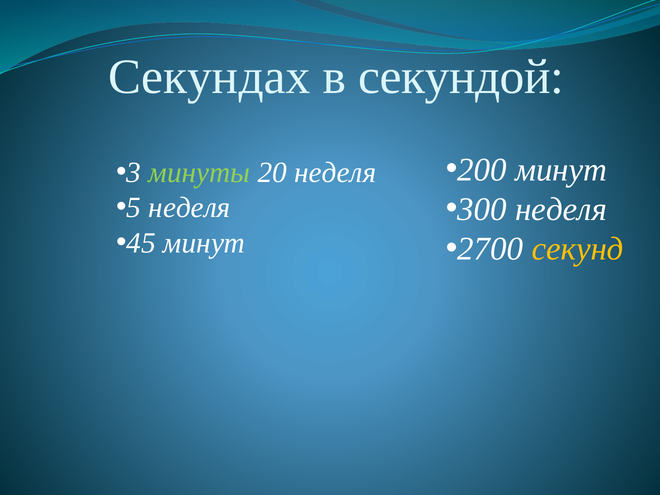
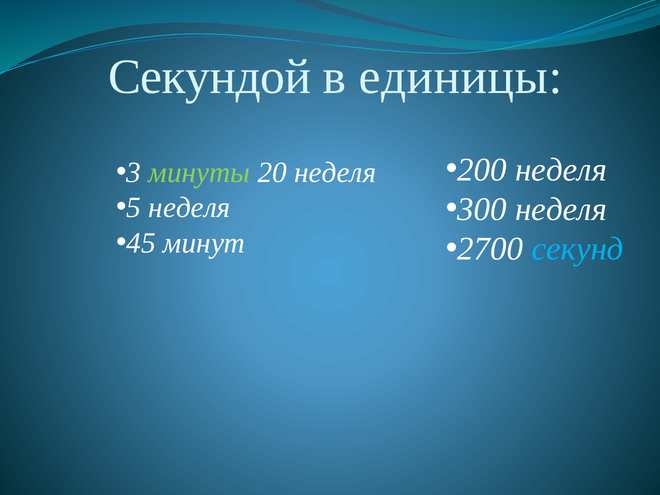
Секундах: Секундах -> Секундой (210, 77)
секундой: секундой -> единицы (461, 77)
200 минут: минут -> неделя (561, 170)
секунд colour: yellow -> light blue (578, 249)
